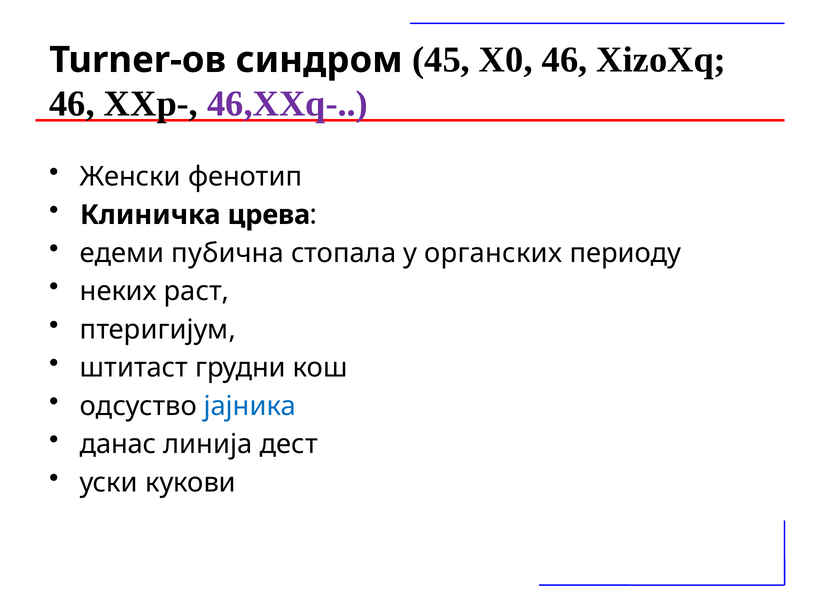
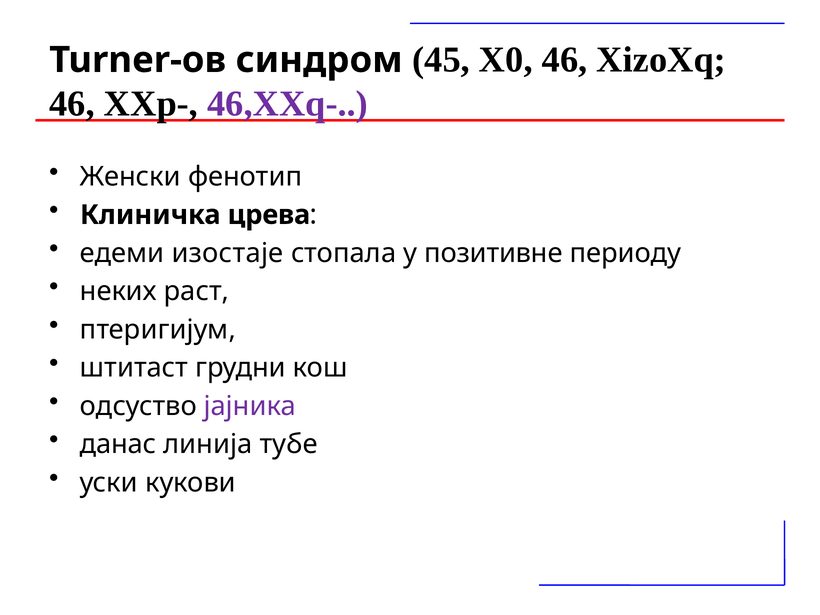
пубична: пубична -> изостаје (228, 253)
органских: органских -> позитивне (493, 253)
јајника colour: blue -> purple (250, 406)
дест: дест -> тубе (289, 444)
